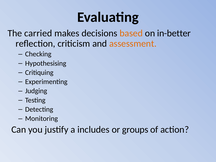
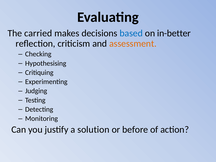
based colour: orange -> blue (131, 33)
includes: includes -> solution (93, 130)
groups: groups -> before (135, 130)
